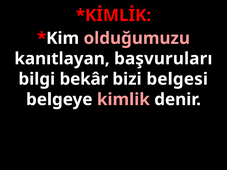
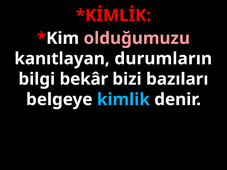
başvuruları: başvuruları -> durumların (163, 59)
belgesi: belgesi -> bazıları (177, 79)
kimlik colour: pink -> light blue (123, 100)
